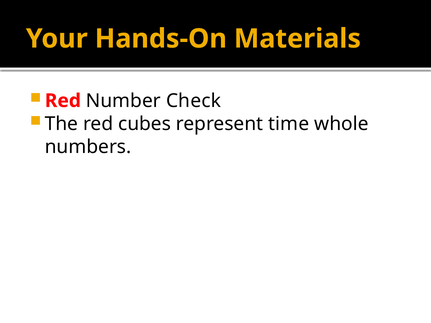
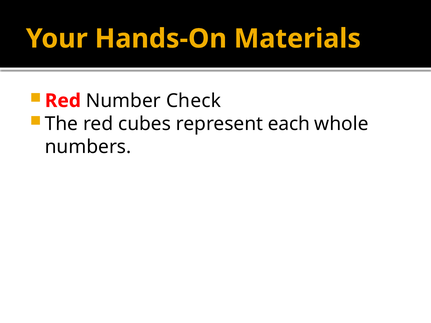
time: time -> each (289, 124)
